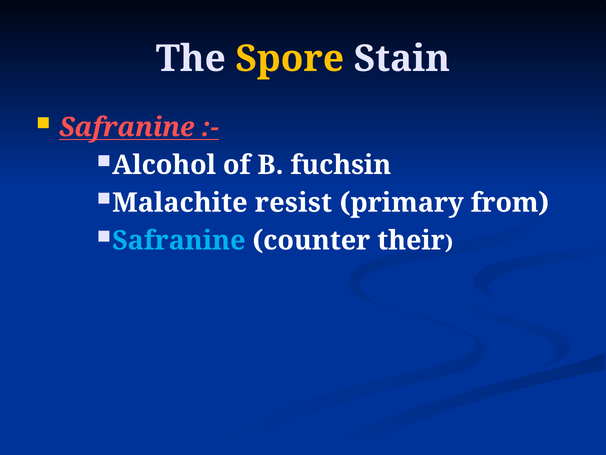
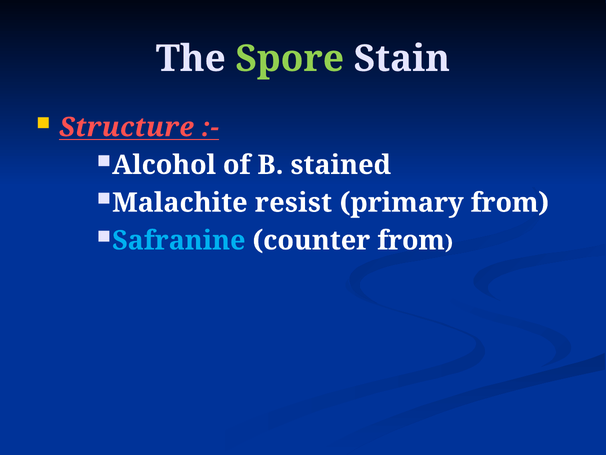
Spore colour: yellow -> light green (290, 59)
Safranine: Safranine -> Structure (126, 127)
fuchsin: fuchsin -> stained (341, 165)
counter their: their -> from (411, 240)
